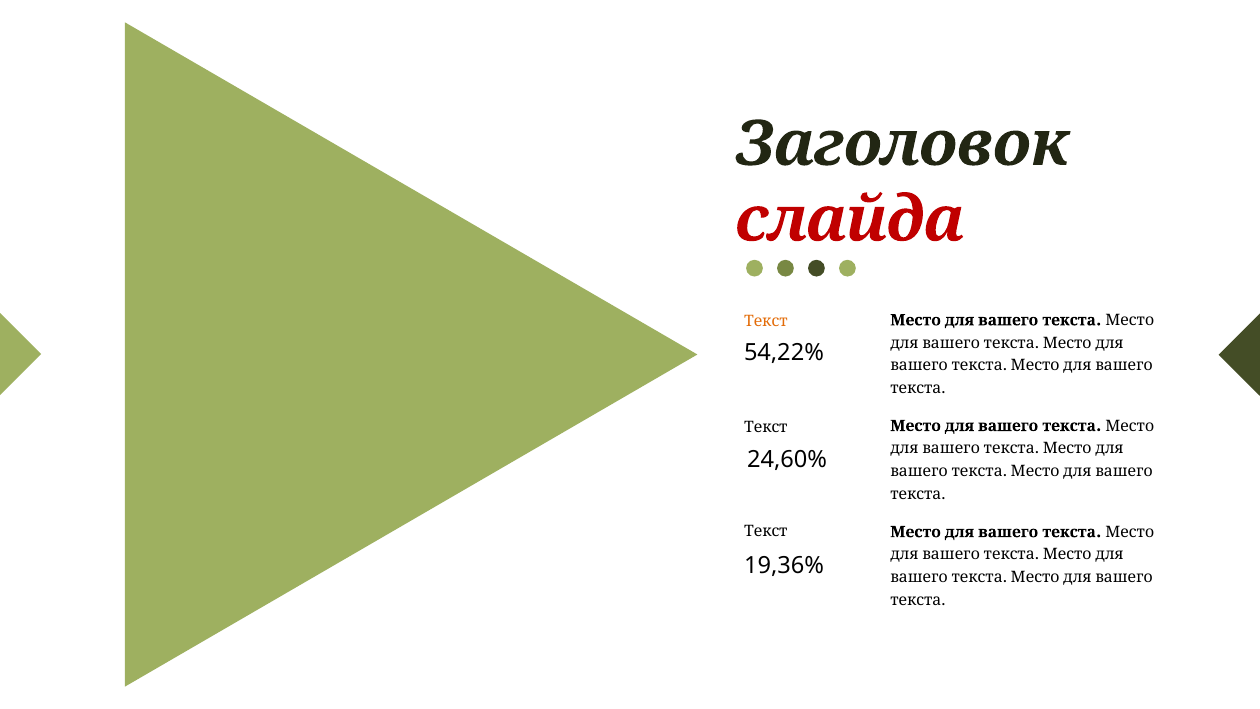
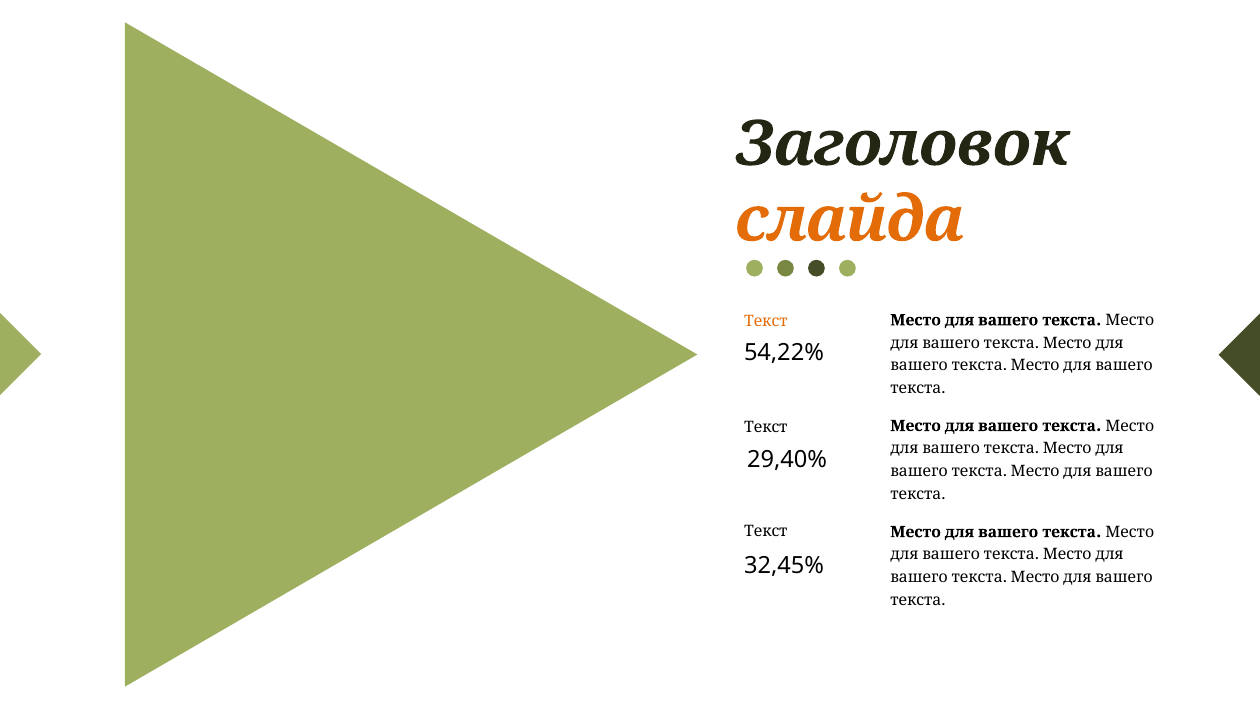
слайда colour: red -> orange (850, 220)
24,60%: 24,60% -> 29,40% (787, 460)
19,36%: 19,36% -> 32,45% (784, 565)
